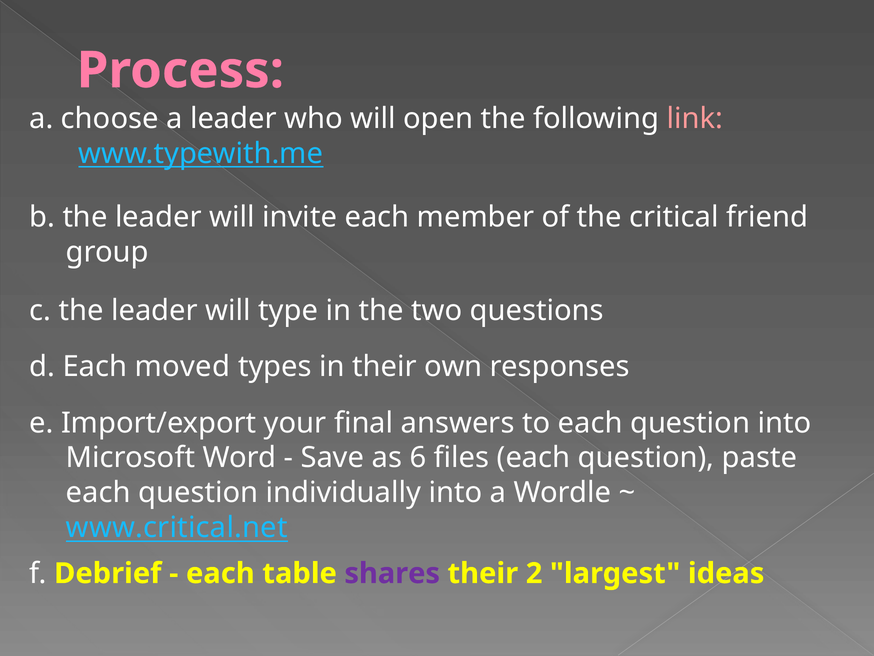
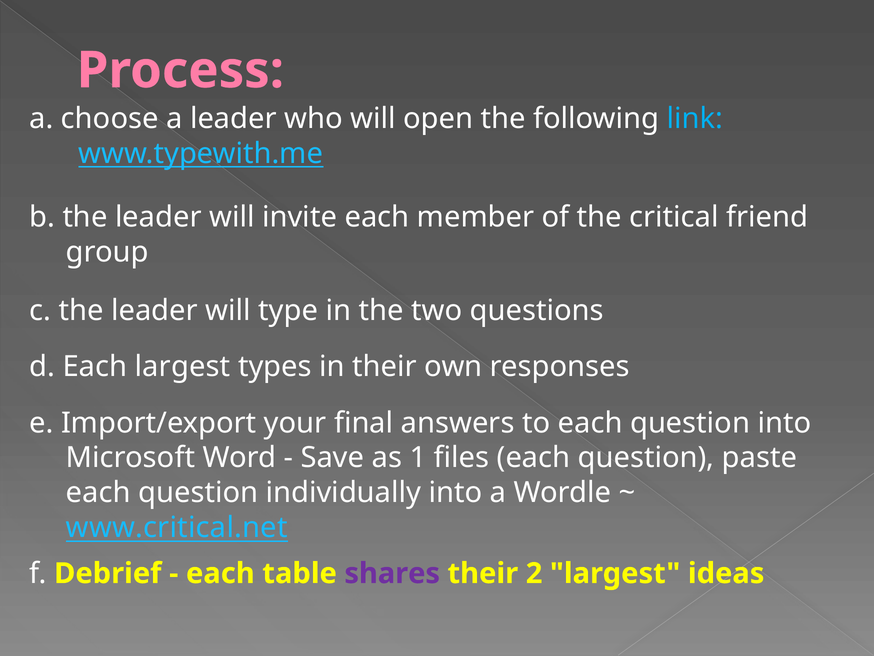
link colour: pink -> light blue (695, 119)
Each moved: moved -> largest (182, 367)
6: 6 -> 1 (418, 458)
